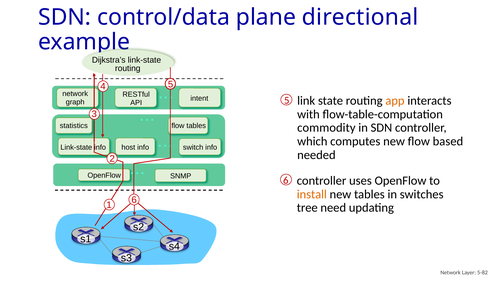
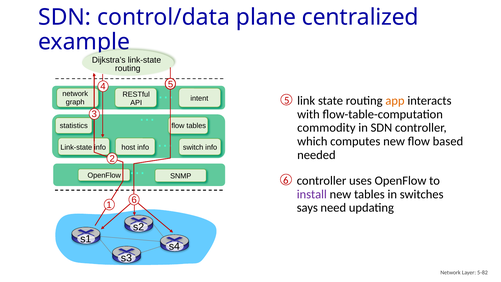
directional: directional -> centralized (360, 17)
install colour: orange -> purple (312, 194)
tree: tree -> says (307, 208)
